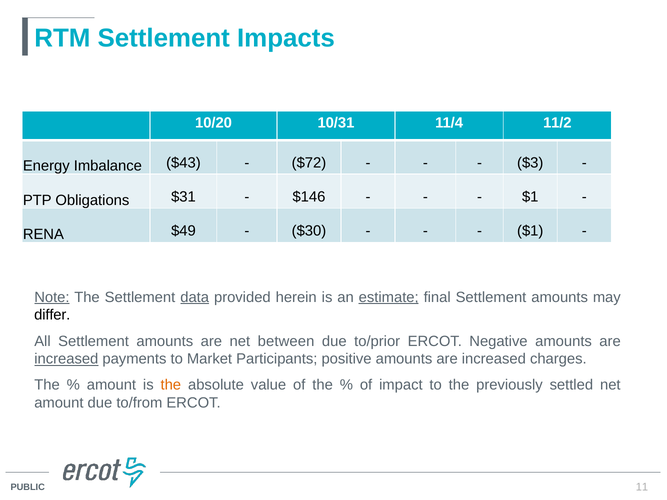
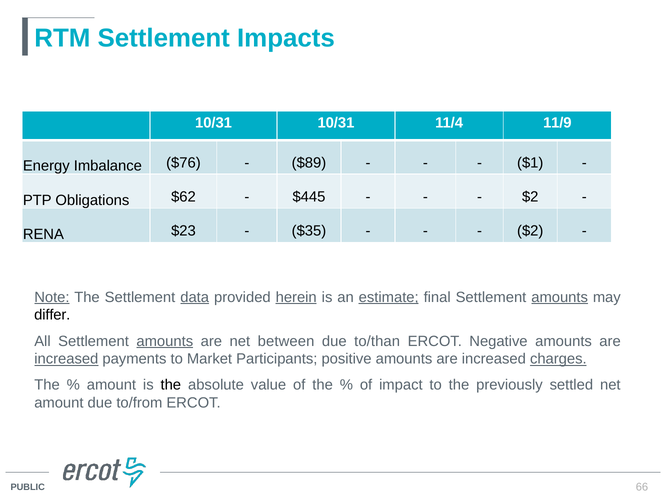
10/20: 10/20 -> 10/31 (214, 123)
11/2: 11/2 -> 11/9 (557, 123)
$43: $43 -> $76 (183, 163)
$72: $72 -> $89 (309, 163)
$3: $3 -> $1 (530, 163)
$31: $31 -> $62 (183, 197)
$146: $146 -> $445 (309, 197)
$1: $1 -> $2 (530, 197)
$49: $49 -> $23 (183, 231)
$30: $30 -> $35 (309, 231)
$1: $1 -> $2 (530, 231)
herein underline: none -> present (296, 297)
amounts underline: none -> present (560, 297)
amounts underline: none -> present (165, 341)
to/prior: to/prior -> to/than (377, 341)
charges underline: none -> present (558, 359)
the colour: orange -> black (171, 385)
11: 11 -> 66 (642, 487)
